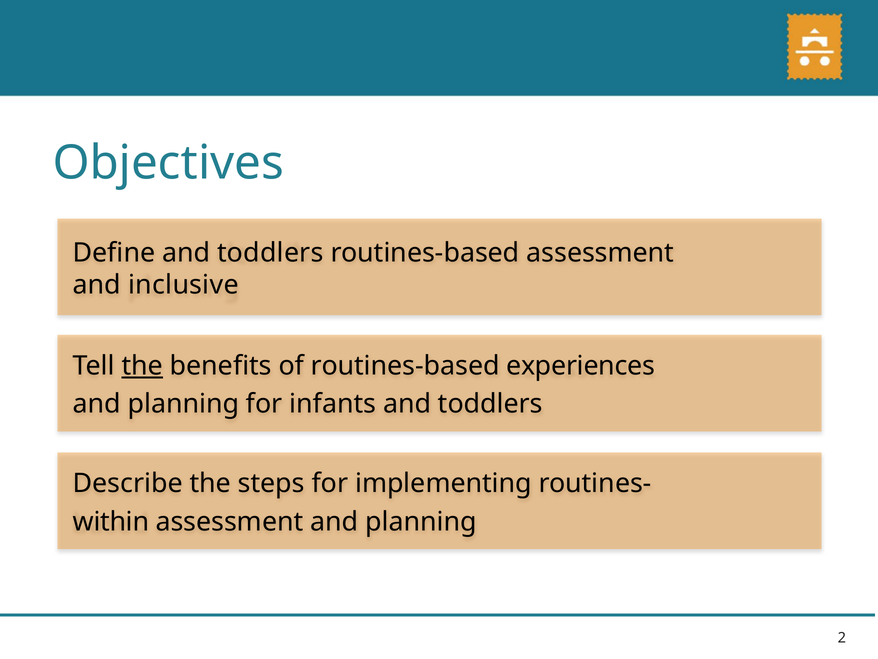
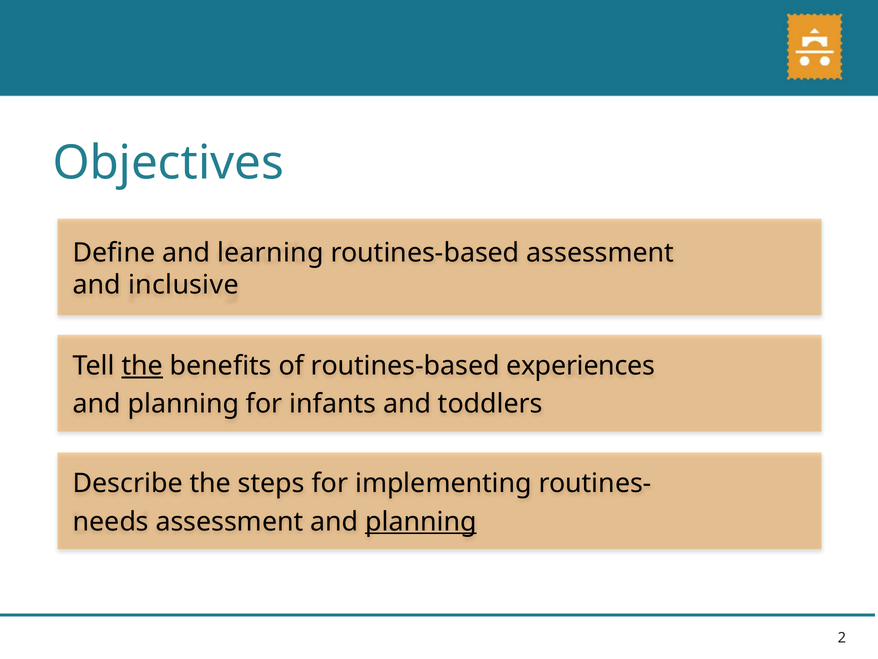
Define and toddlers: toddlers -> learning (270, 253)
within: within -> needs (111, 521)
planning underline: none -> present (421, 521)
